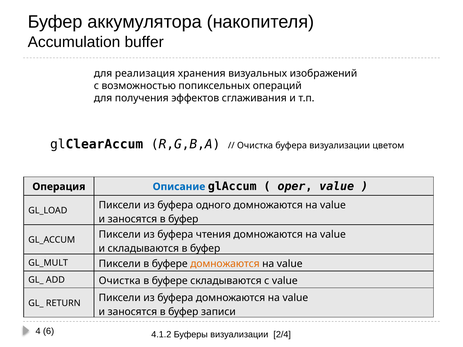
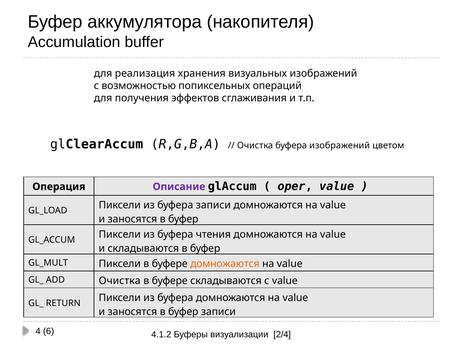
буфера визуализации: визуализации -> изображений (340, 146)
Описание colour: blue -> purple (179, 187)
буфера одного: одного -> записи (213, 205)
